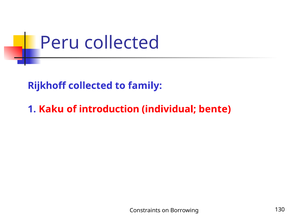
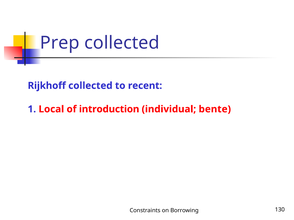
Peru: Peru -> Prep (60, 43)
family: family -> recent (145, 86)
Kaku: Kaku -> Local (51, 109)
